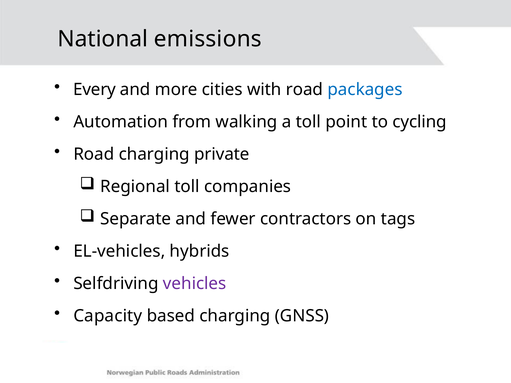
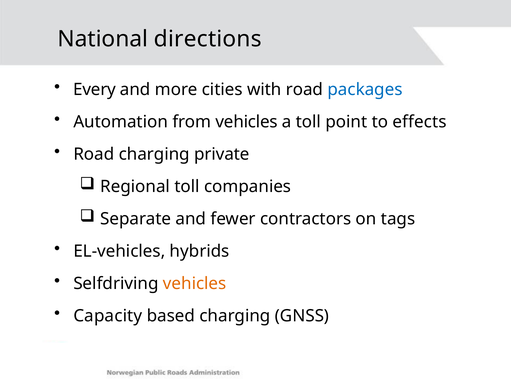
emissions: emissions -> directions (208, 39)
from walking: walking -> vehicles (247, 122)
cycling: cycling -> effects (420, 122)
vehicles colour: purple -> orange (195, 284)
